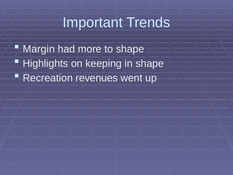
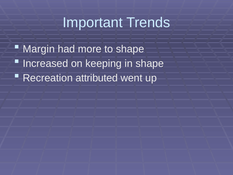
Highlights: Highlights -> Increased (45, 63)
revenues: revenues -> attributed (97, 78)
